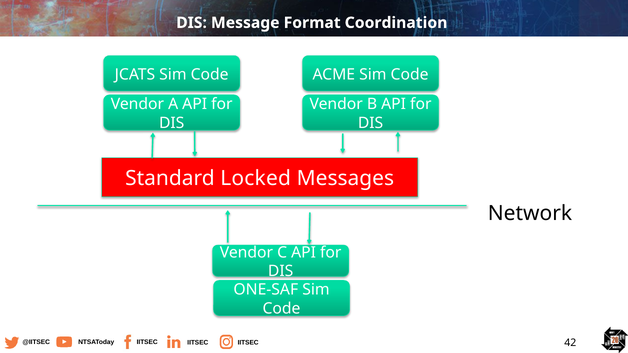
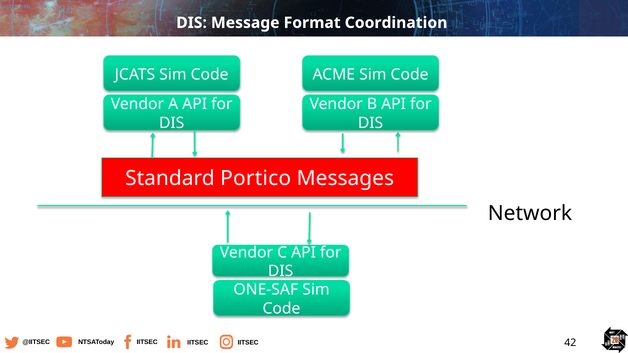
Locked: Locked -> Portico (256, 179)
